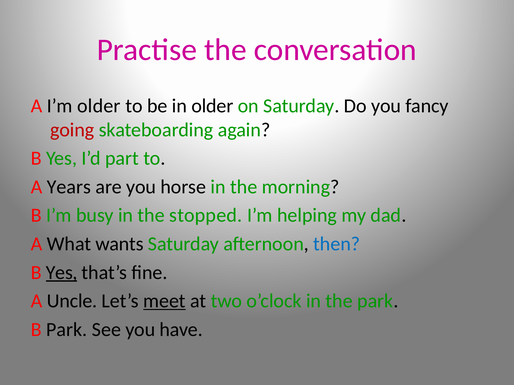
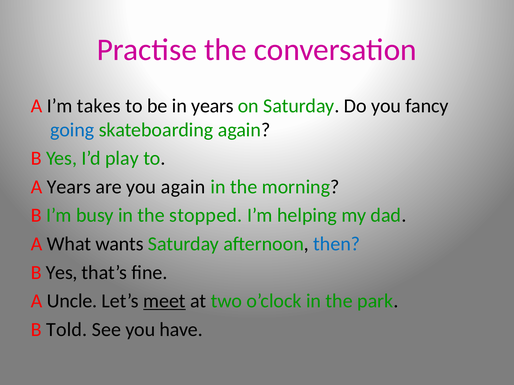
I’m older: older -> takes (99, 106)
in older: older -> years (212, 106)
going colour: red -> blue (72, 130)
part: part -> play (122, 158)
you horse: horse -> again (183, 187)
Yes underline: present -> none (62, 273)
B Park: Park -> Told (67, 330)
